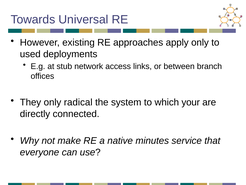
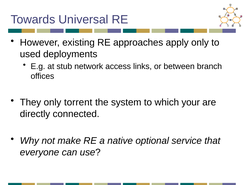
radical: radical -> torrent (78, 102)
minutes: minutes -> optional (152, 140)
